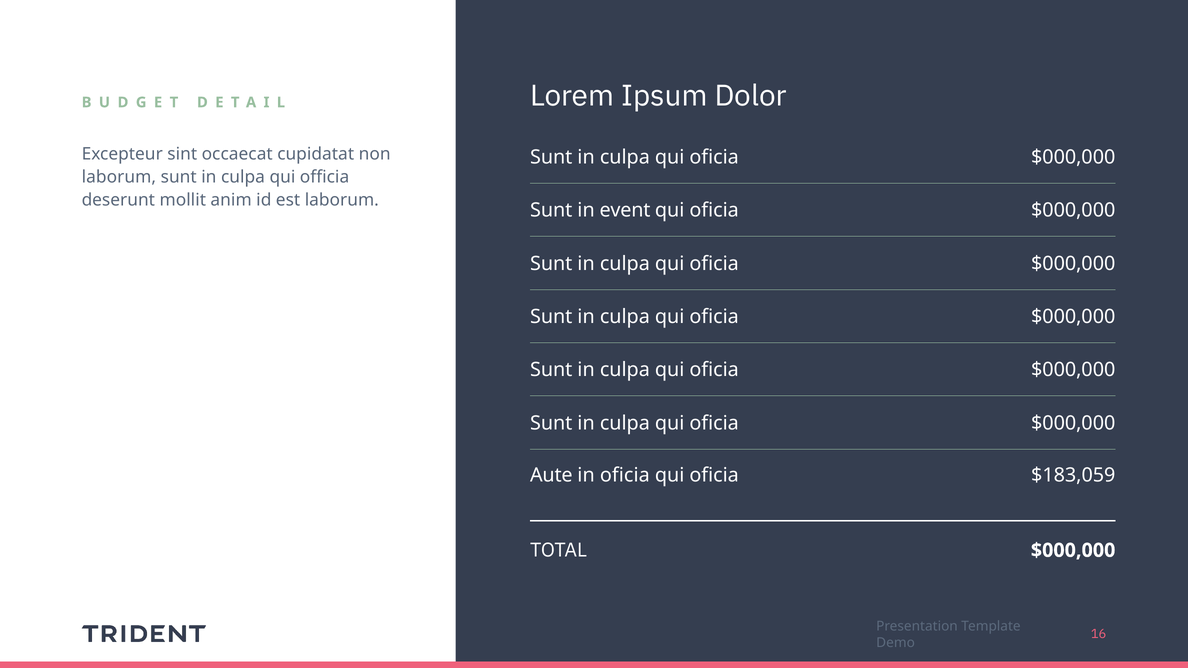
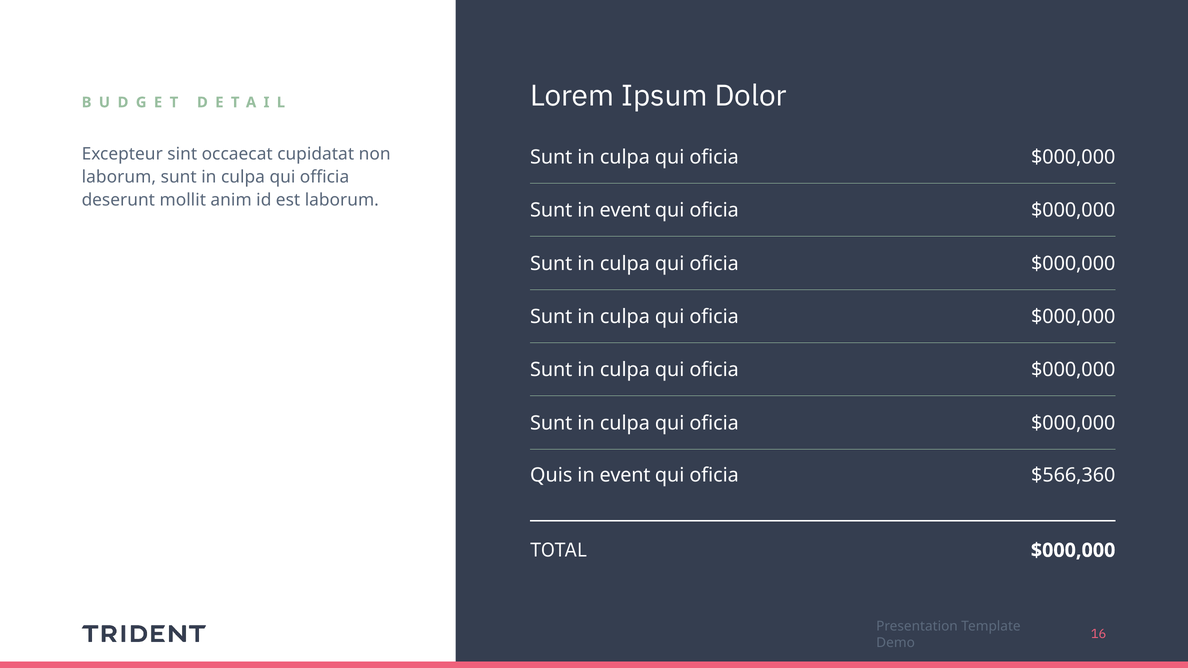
Aute: Aute -> Quis (551, 475)
oficia: oficia -> event (625, 475)
$183,059: $183,059 -> $566,360 (1073, 475)
